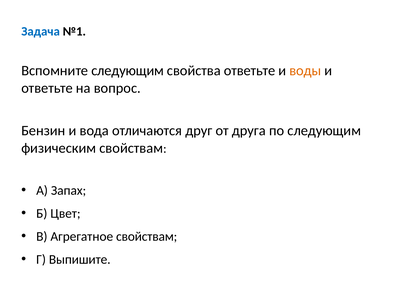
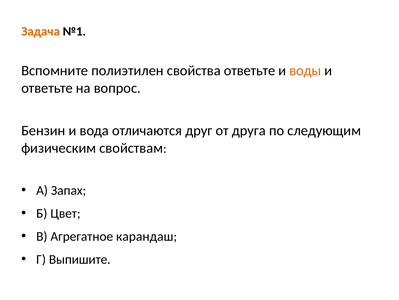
Задача colour: blue -> orange (41, 31)
Вспомните следующим: следующим -> полиэтилен (128, 71)
Агрегатное свойствам: свойствам -> карандаш (147, 236)
